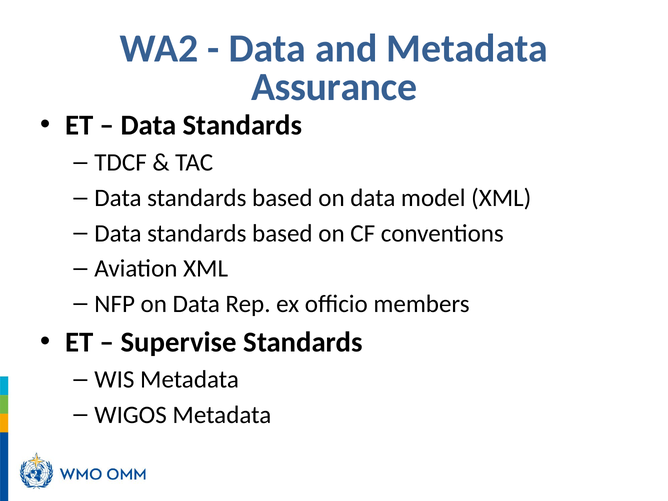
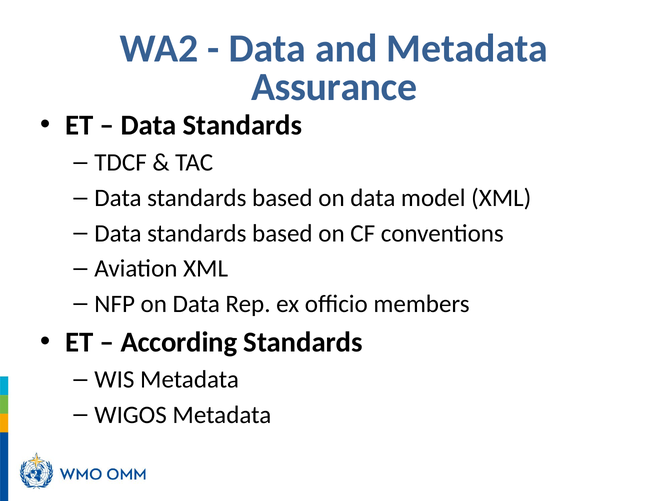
Supervise: Supervise -> According (179, 342)
